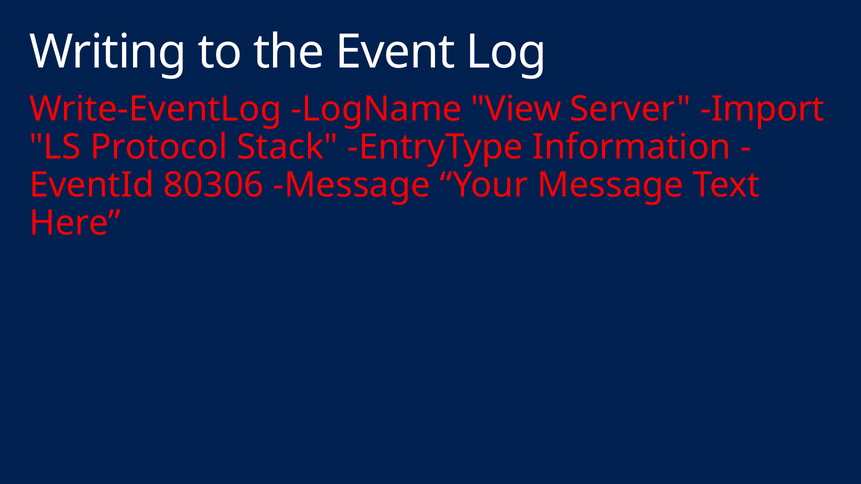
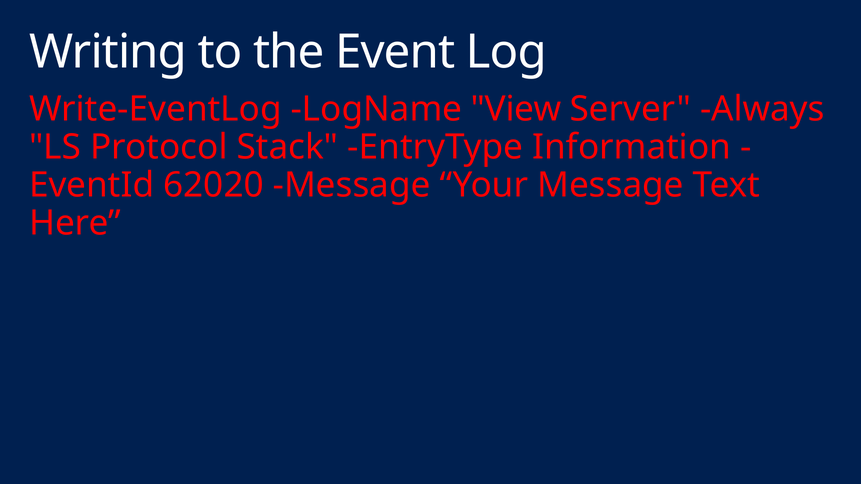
Import: Import -> Always (762, 109)
80306: 80306 -> 62020 (213, 185)
